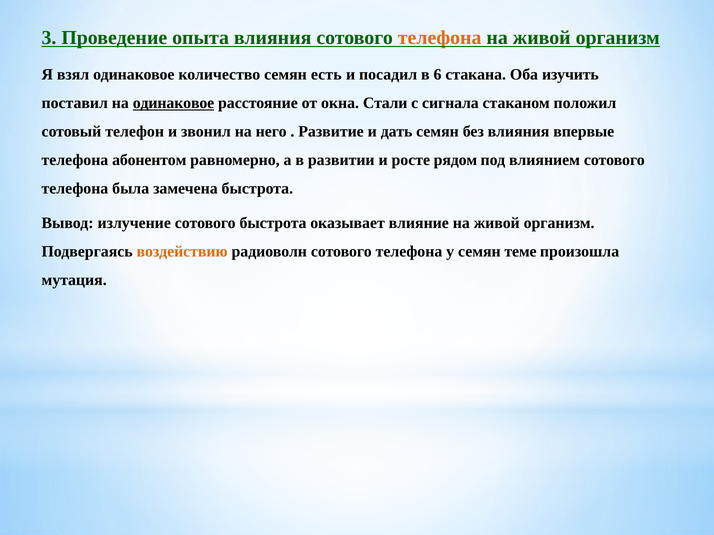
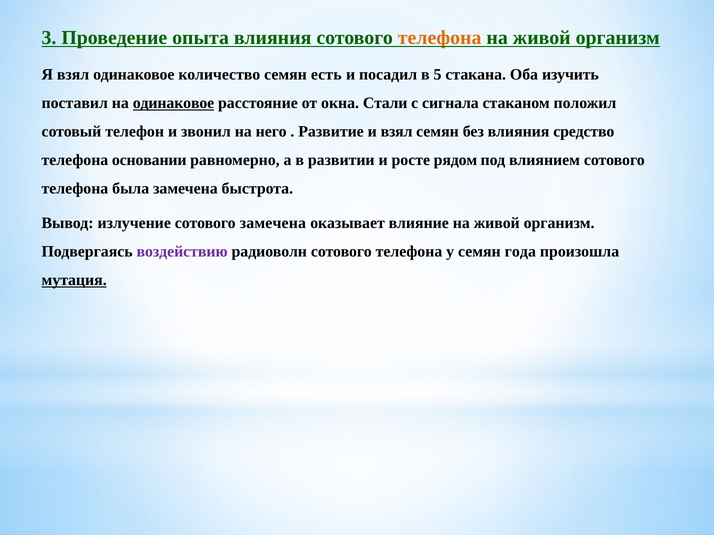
6: 6 -> 5 (438, 75)
и дать: дать -> взял (397, 132)
впервые: впервые -> средство (584, 132)
абонентом: абонентом -> основании (149, 160)
сотового быстрота: быстрота -> замечена (273, 223)
воздействию colour: orange -> purple (182, 252)
теме: теме -> года (520, 252)
мутация underline: none -> present (74, 280)
